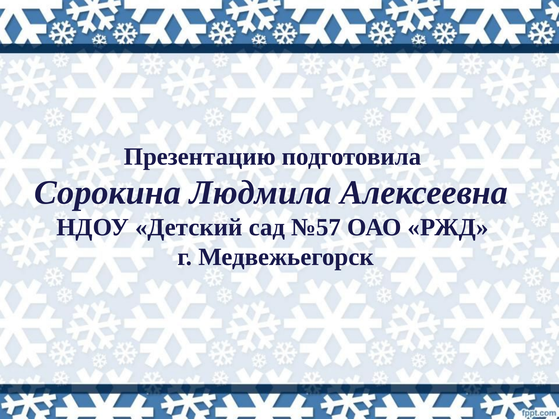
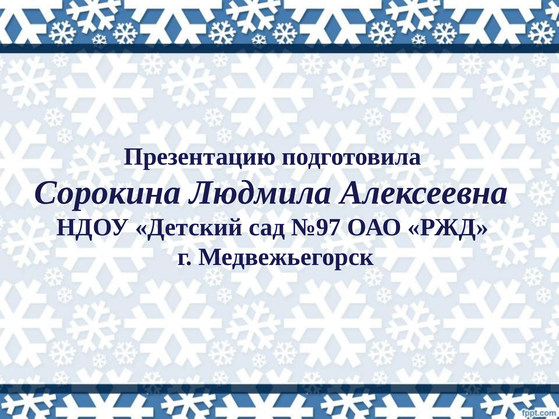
№57: №57 -> №97 (316, 227)
